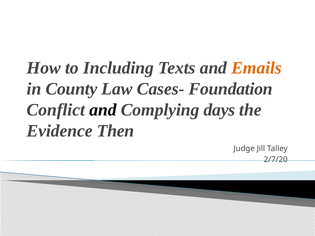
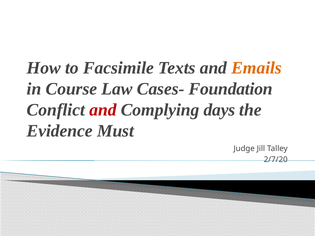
Including: Including -> Facsimile (118, 68)
County: County -> Course (71, 89)
and colour: black -> red (103, 110)
Then: Then -> Must (115, 131)
